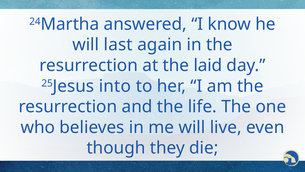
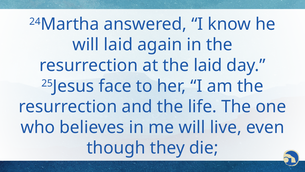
will last: last -> laid (118, 45)
into: into -> face (115, 86)
